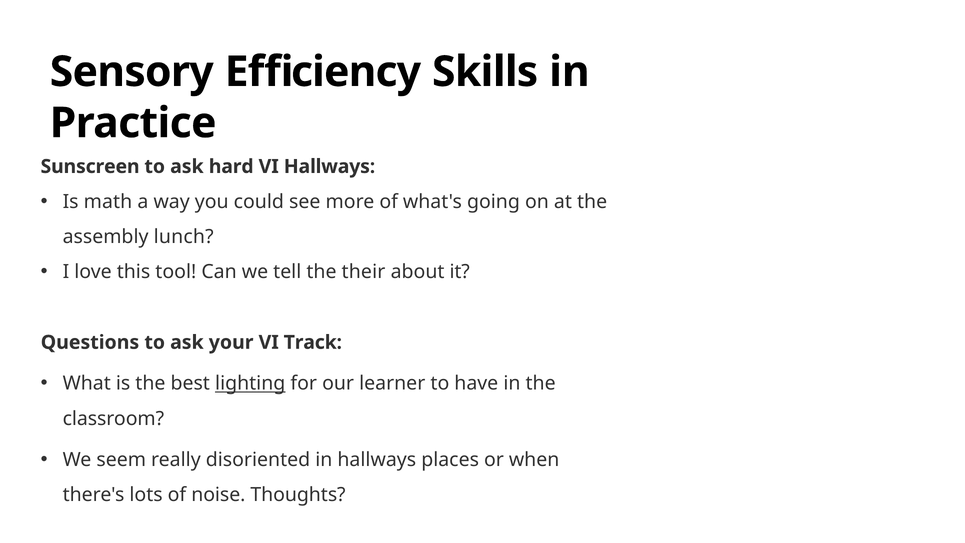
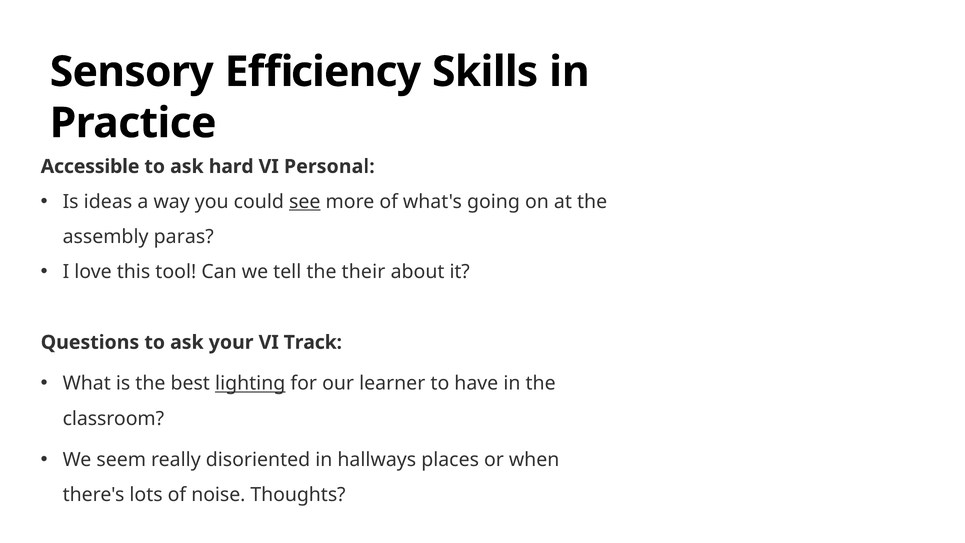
Sunscreen: Sunscreen -> Accessible (90, 167)
VI Hallways: Hallways -> Personal (329, 167)
math: math -> ideas (108, 202)
see underline: none -> present (305, 202)
lunch: lunch -> paras (184, 237)
